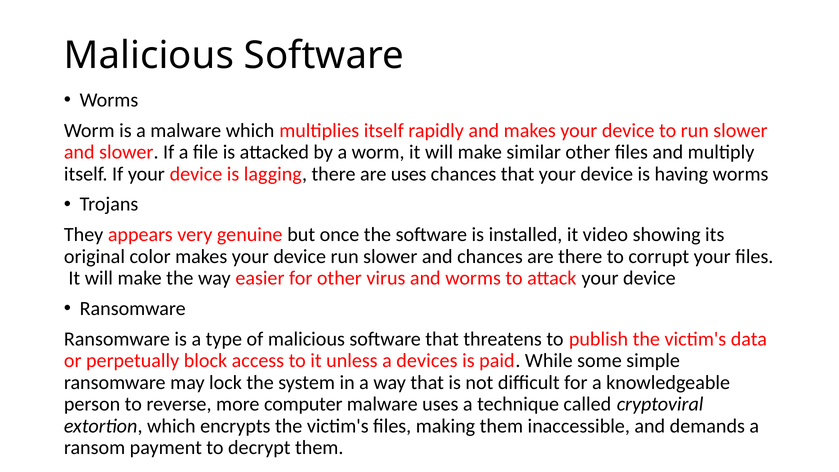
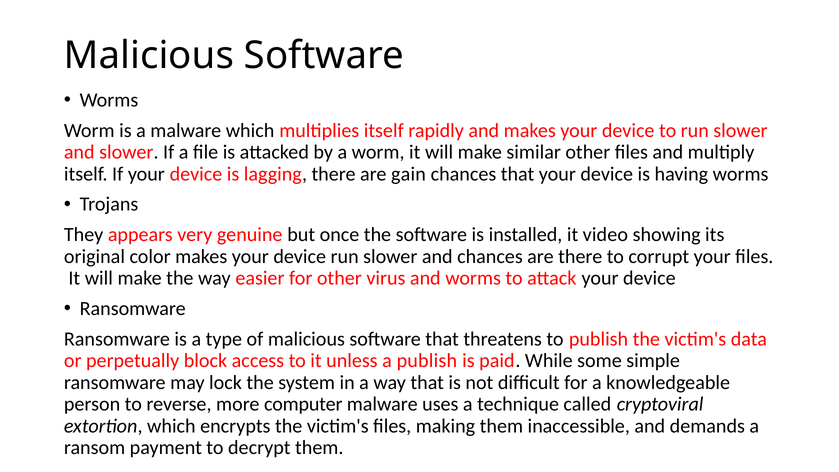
are uses: uses -> gain (408, 174)
a devices: devices -> publish (427, 361)
